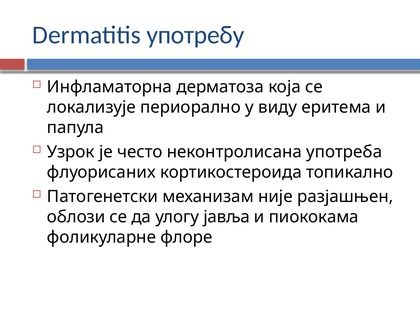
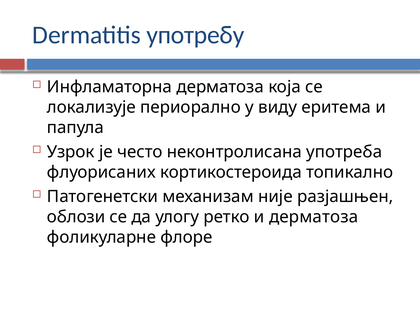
јавља: јавља -> ретко (227, 217)
и пиококама: пиококама -> дерматоза (314, 217)
